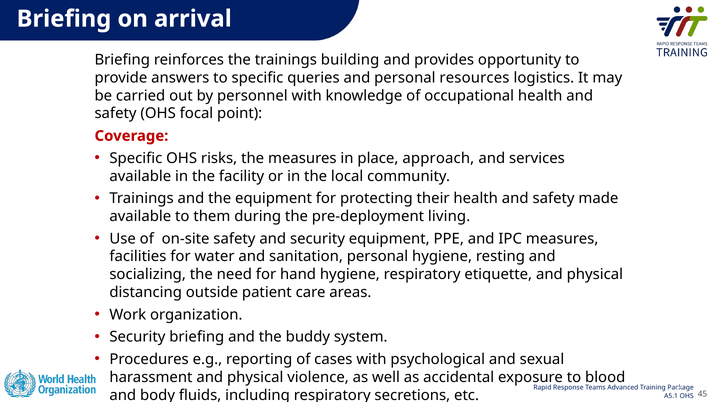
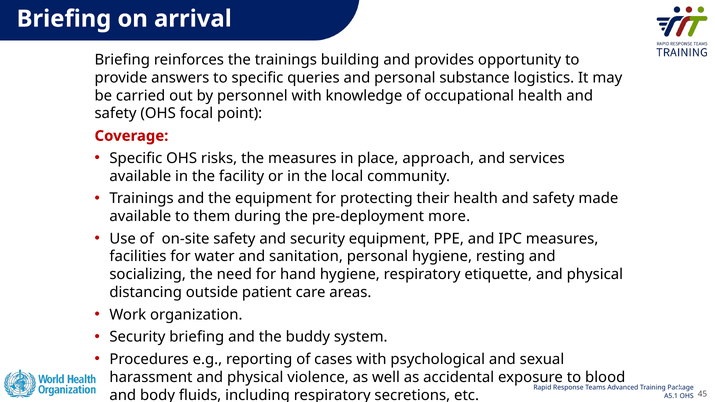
resources: resources -> substance (475, 78)
living: living -> more (449, 216)
